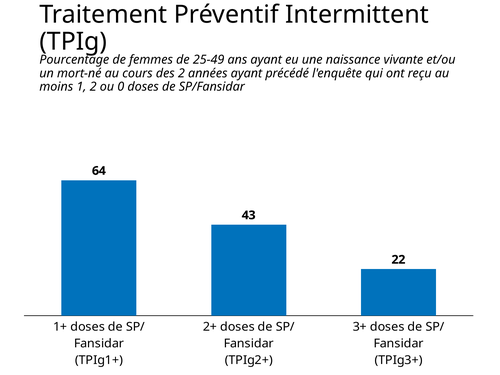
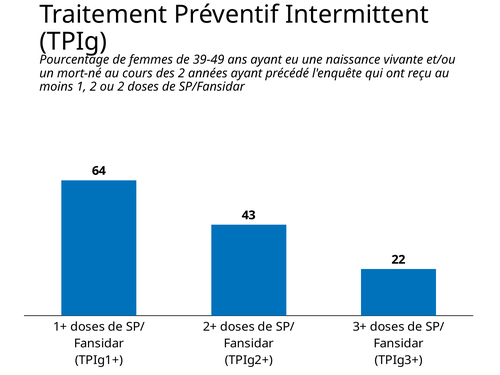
25-49: 25-49 -> 39-49 (209, 60)
ou 0: 0 -> 2 (121, 87)
